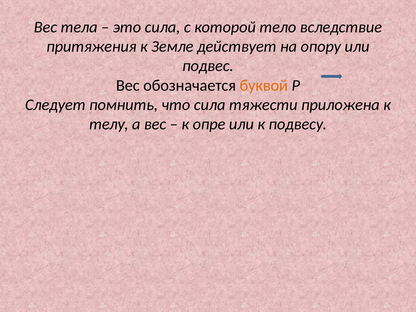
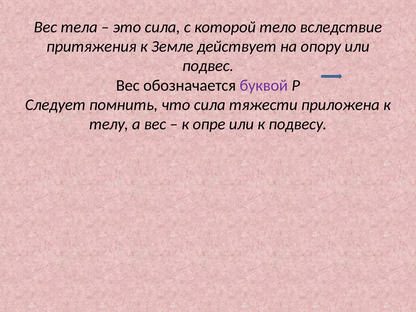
буквой colour: orange -> purple (264, 85)
